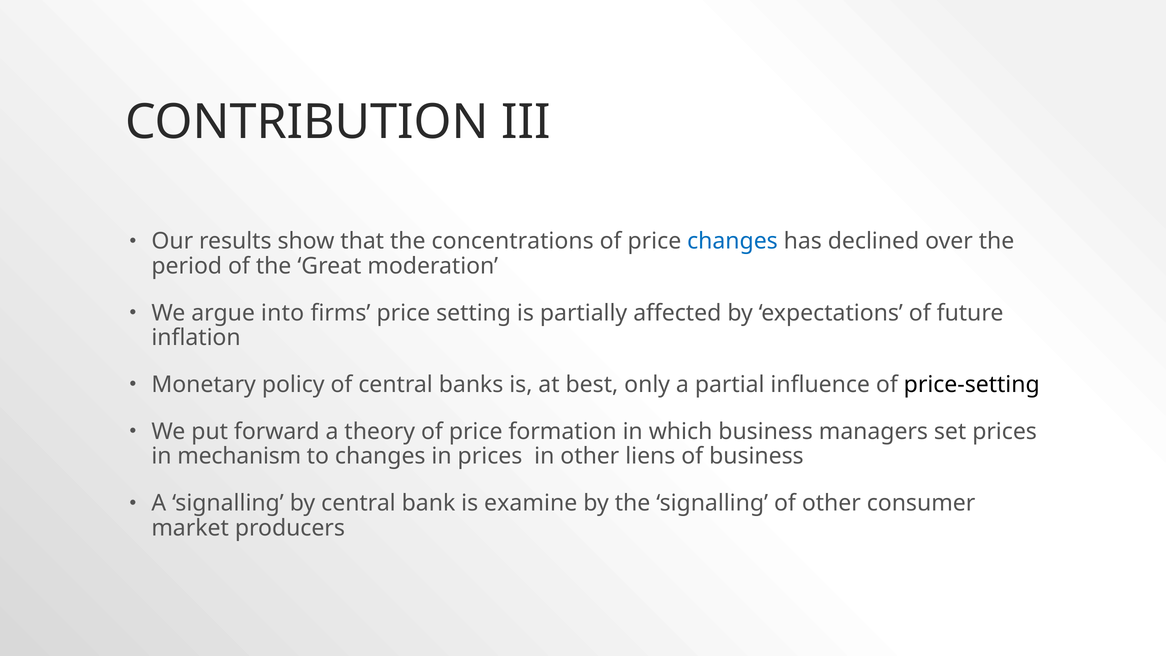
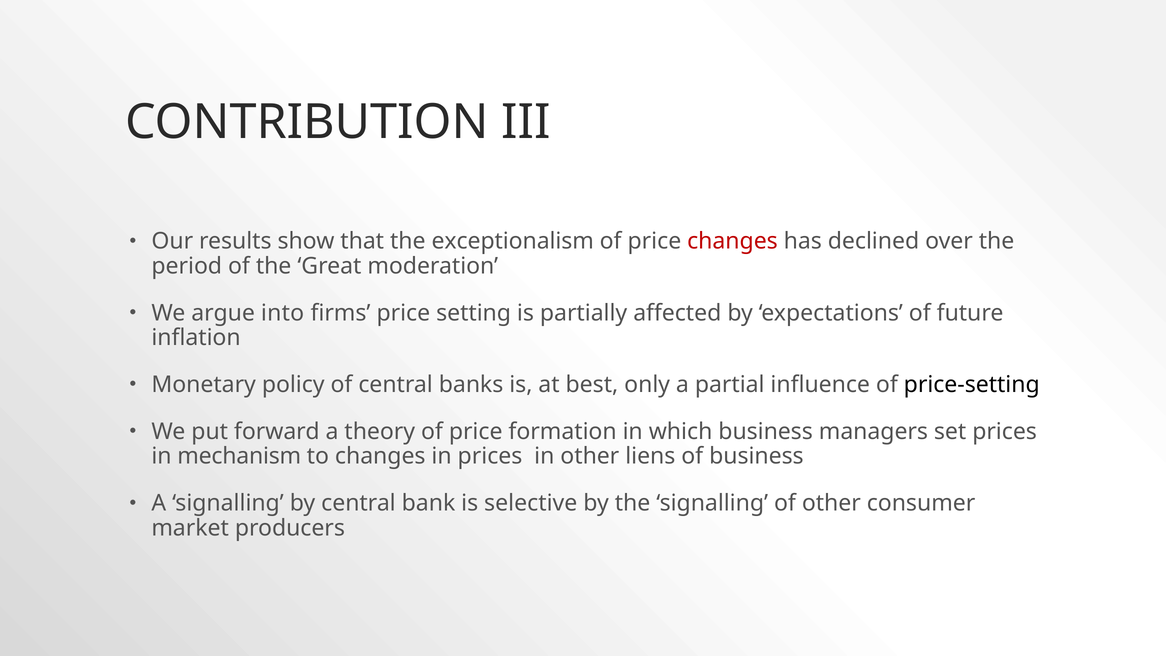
concentrations: concentrations -> exceptionalism (513, 241)
changes colour: blue -> red (732, 241)
examine: examine -> selective (531, 503)
